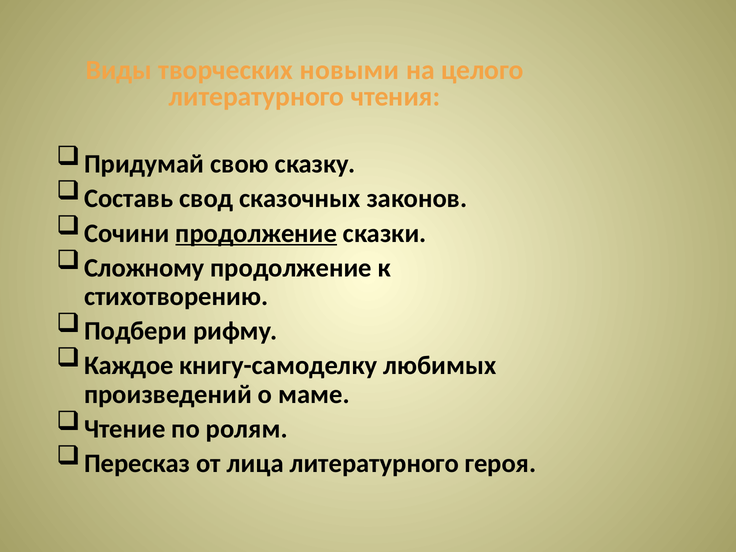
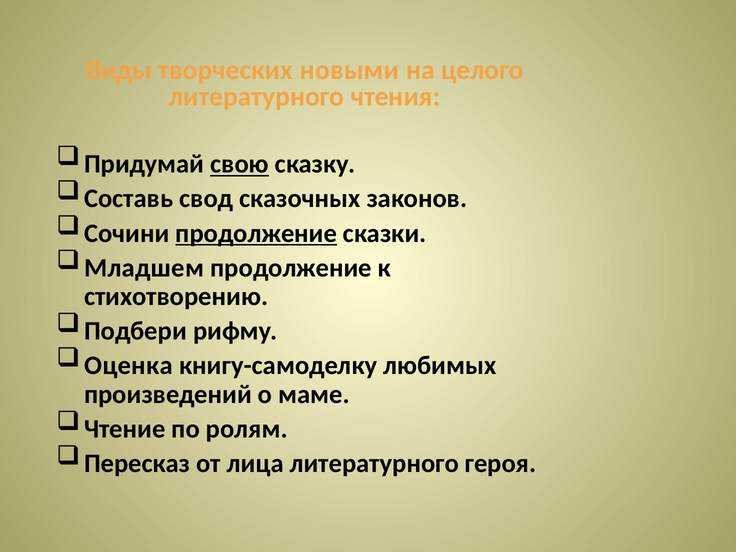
свою underline: none -> present (240, 164)
Сложному: Сложному -> Младшем (144, 268)
Каждое: Каждое -> Оценка (128, 366)
